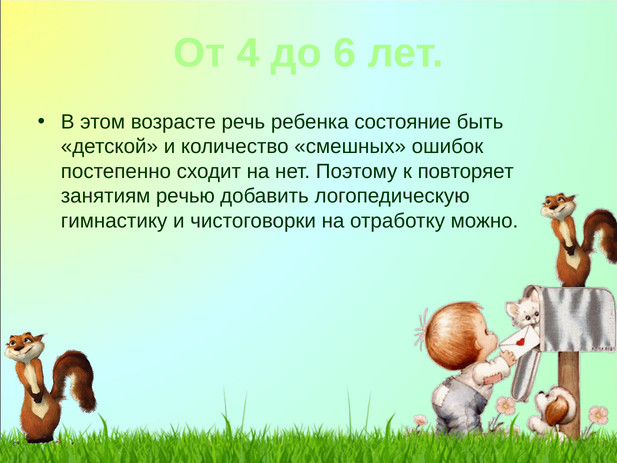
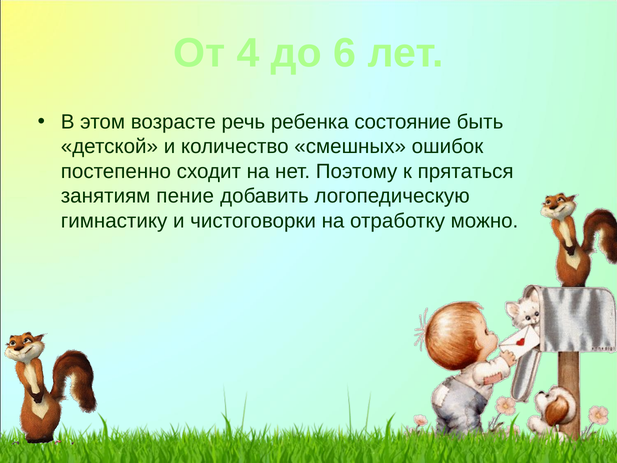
повторяет: повторяет -> прятаться (466, 171)
речью: речью -> пение (185, 196)
